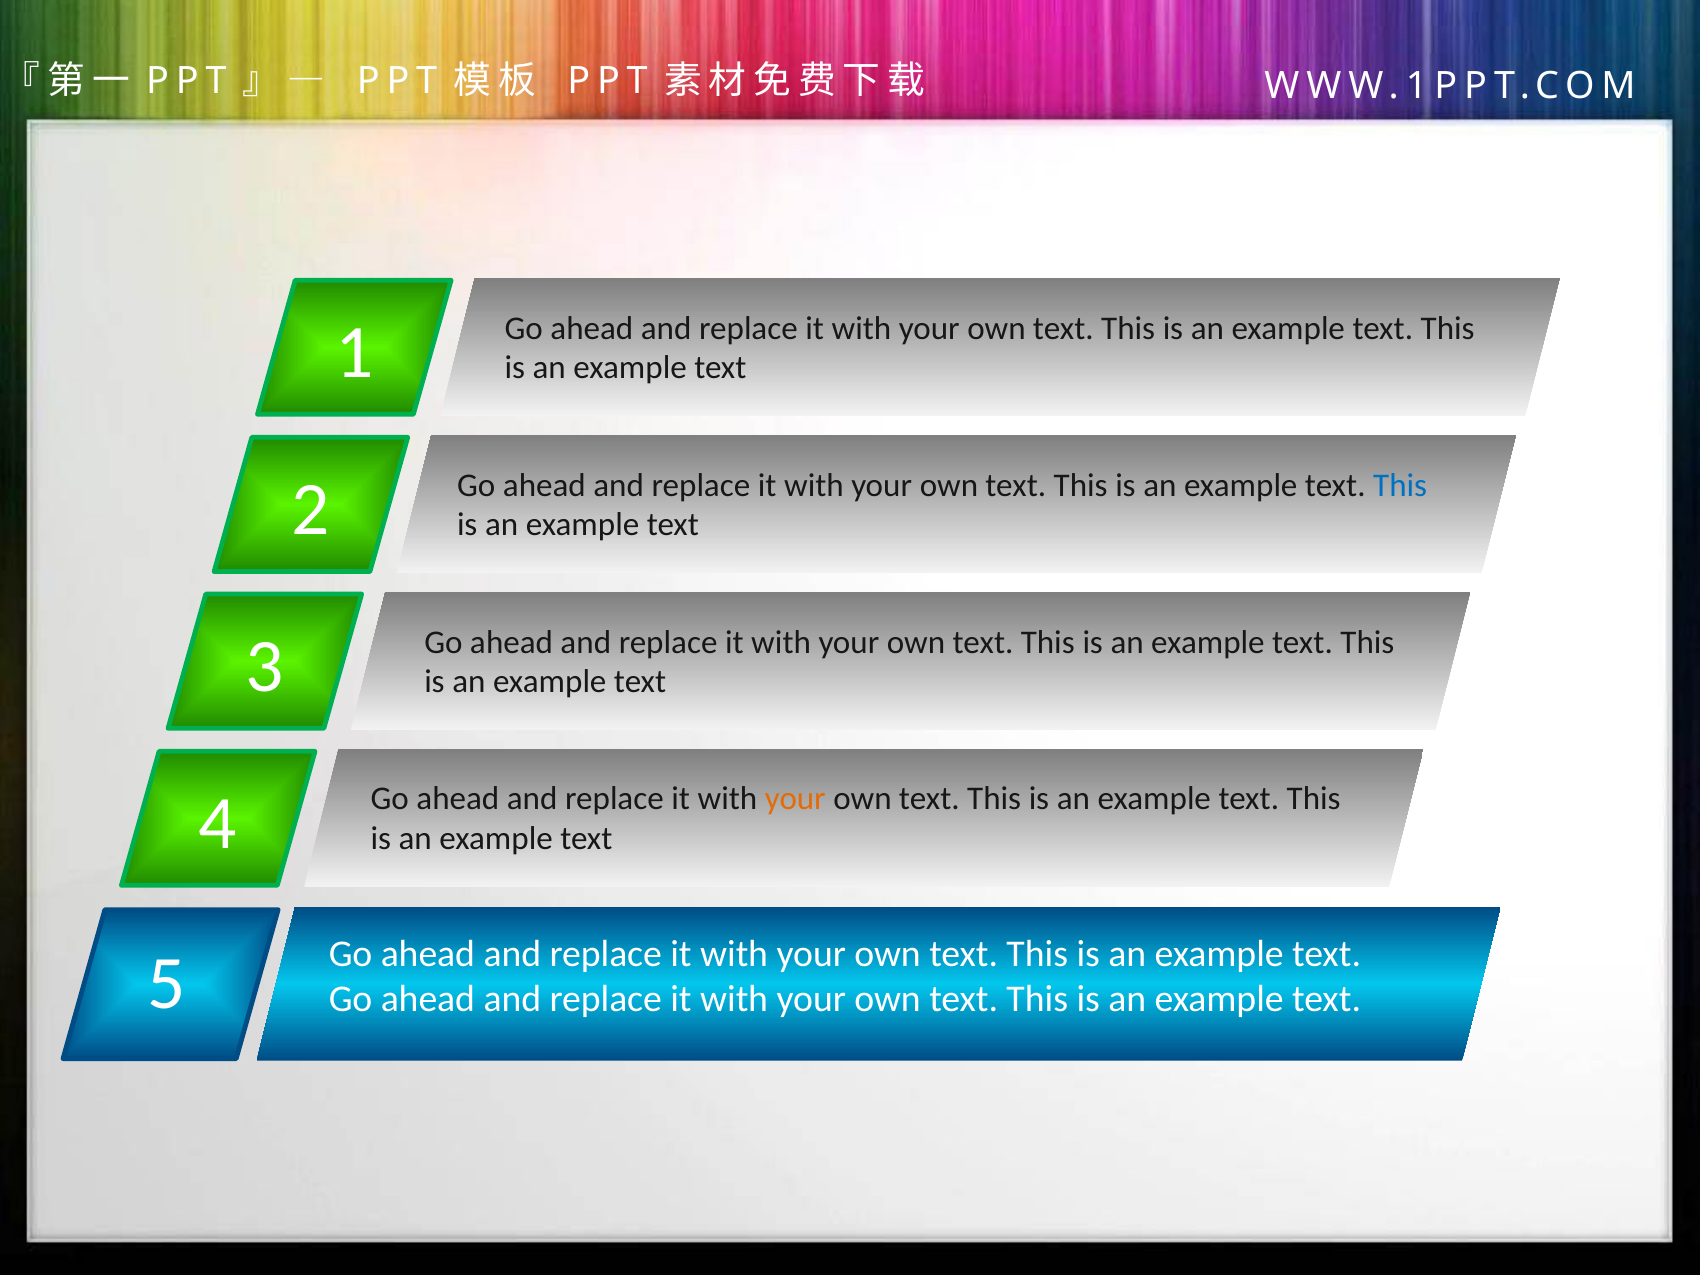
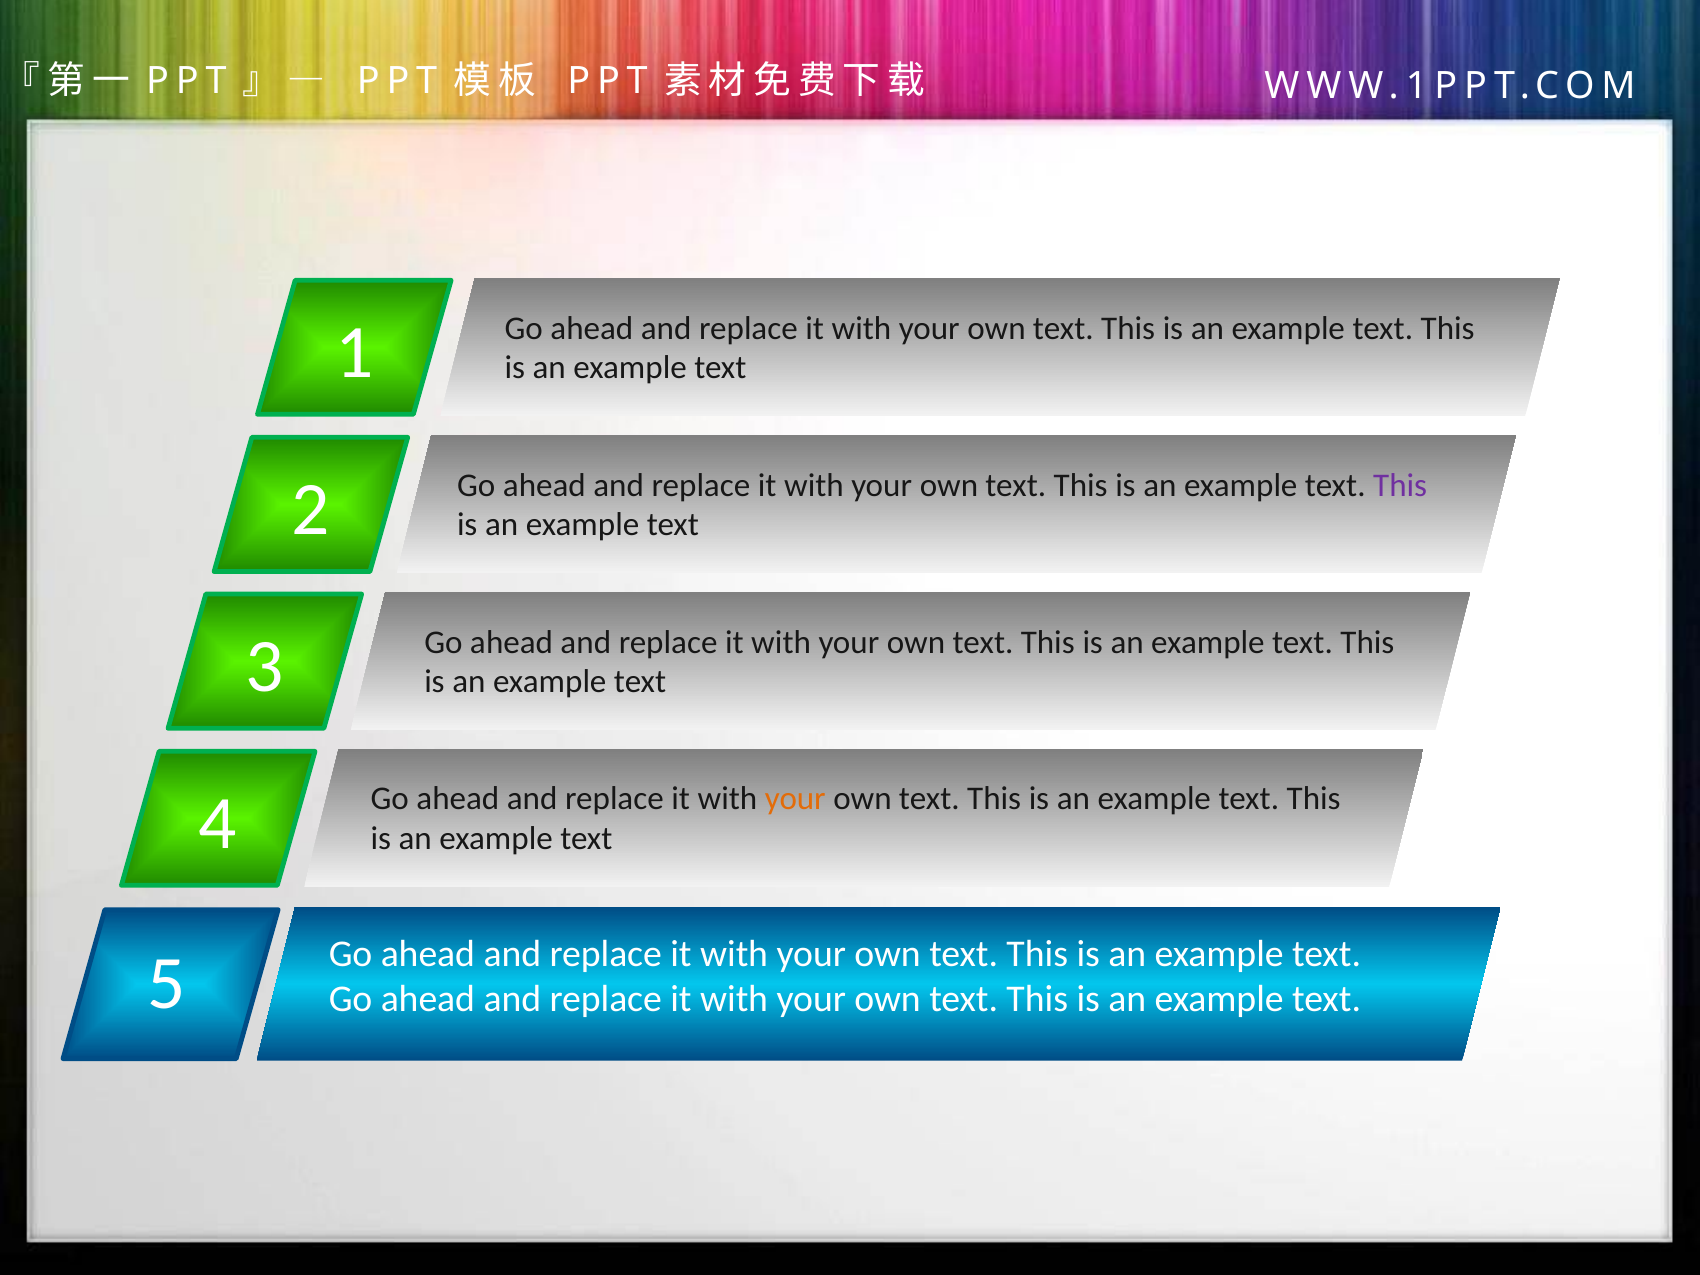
This colour: blue -> purple (1400, 485)
